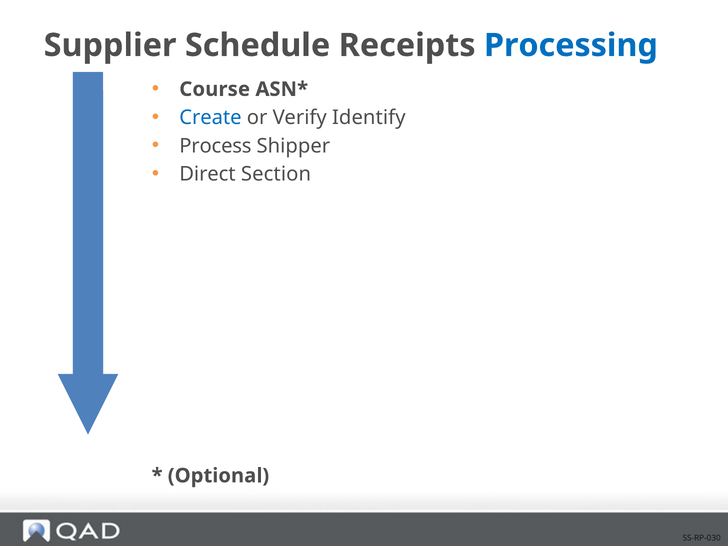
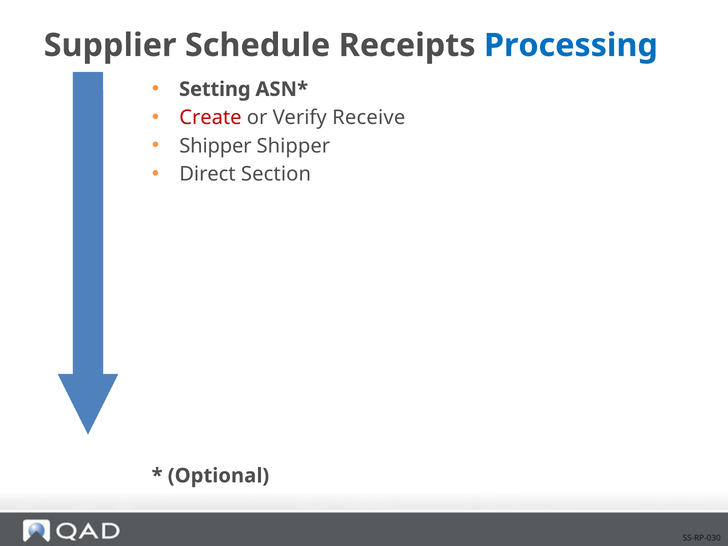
Course: Course -> Setting (215, 89)
Create colour: blue -> red (210, 118)
Identify: Identify -> Receive (369, 118)
Process: Process -> Shipper (215, 146)
